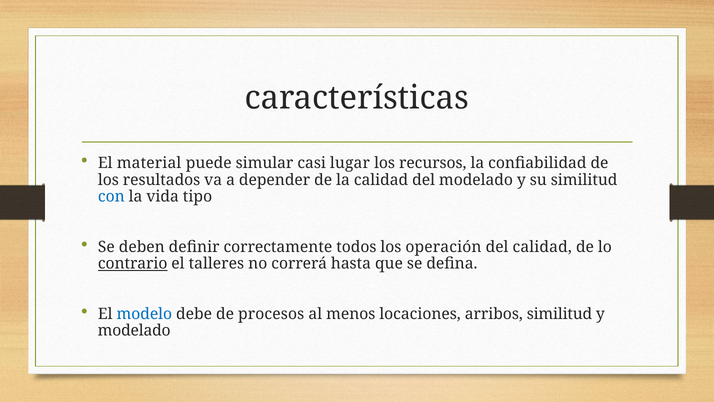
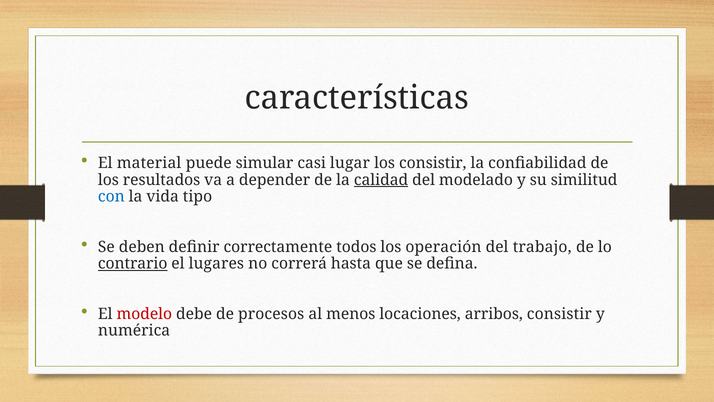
los recursos: recursos -> consistir (433, 163)
calidad underline: none -> present (381, 180)
del calidad: calidad -> trabajo (542, 247)
talleres: talleres -> lugares (216, 264)
modelo colour: blue -> red (144, 314)
arribos similitud: similitud -> consistir (559, 314)
modelado: modelado -> numérica (134, 330)
